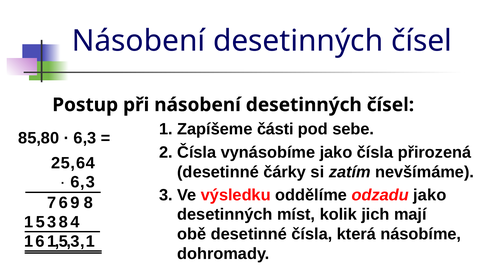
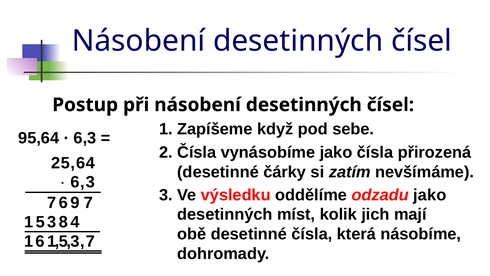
části: části -> když (275, 129)
85,80: 85,80 -> 95,64 (39, 138)
8: 8 -> 7 (88, 202)
1: 1 -> 7 (90, 241)
